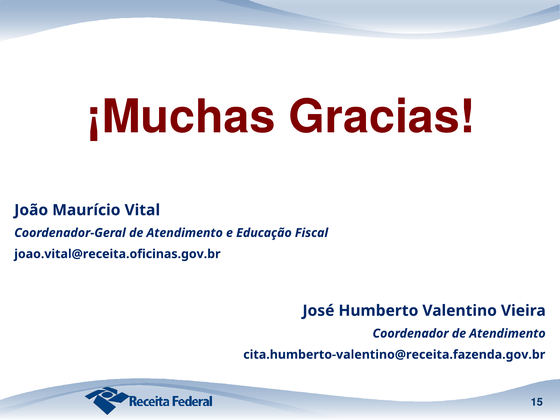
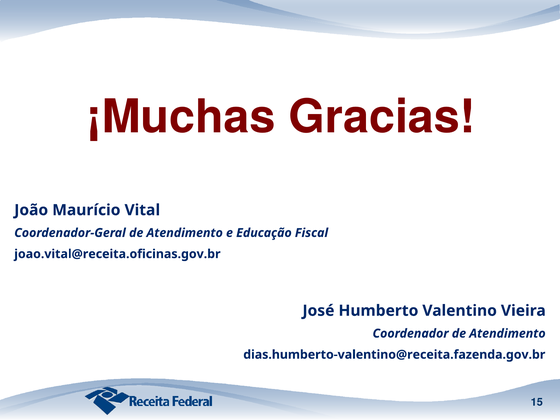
cita.humberto-valentino@receita.fazenda.gov.br: cita.humberto-valentino@receita.fazenda.gov.br -> dias.humberto-valentino@receita.fazenda.gov.br (394, 355)
